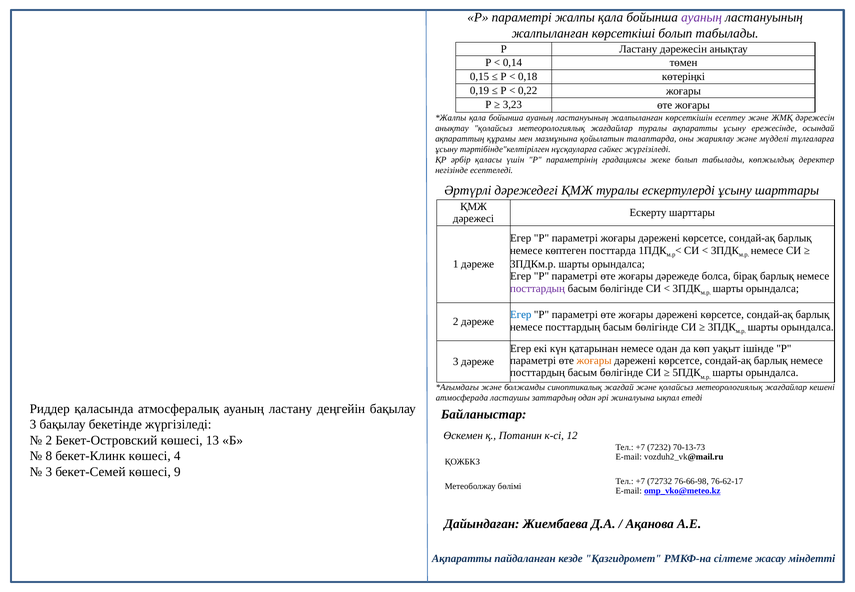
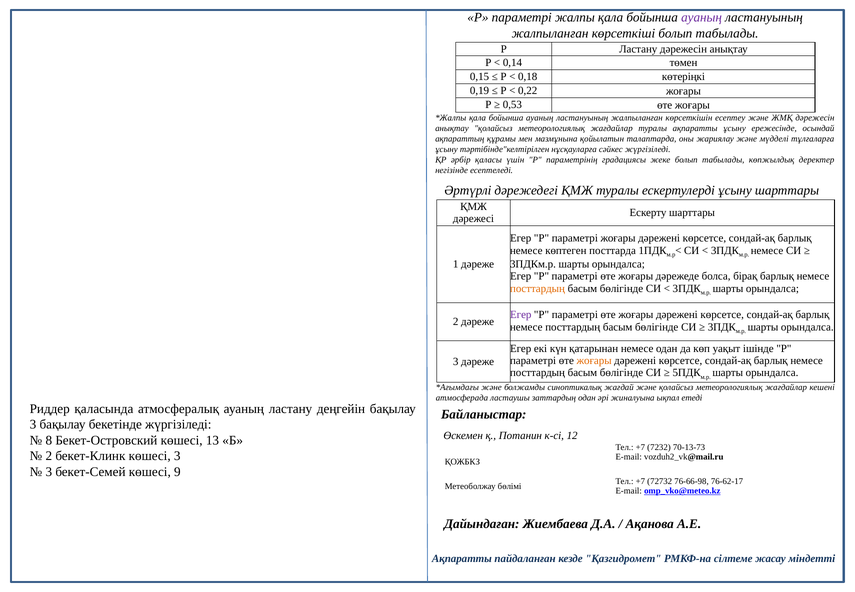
3,23: 3,23 -> 0,53 (512, 105)
посттардың colour: purple -> orange (538, 288)
Егер colour: blue -> purple (521, 315)
2: 2 -> 8 (49, 440)
8: 8 -> 2 (49, 456)
көшесі 4: 4 -> 3 (177, 456)
